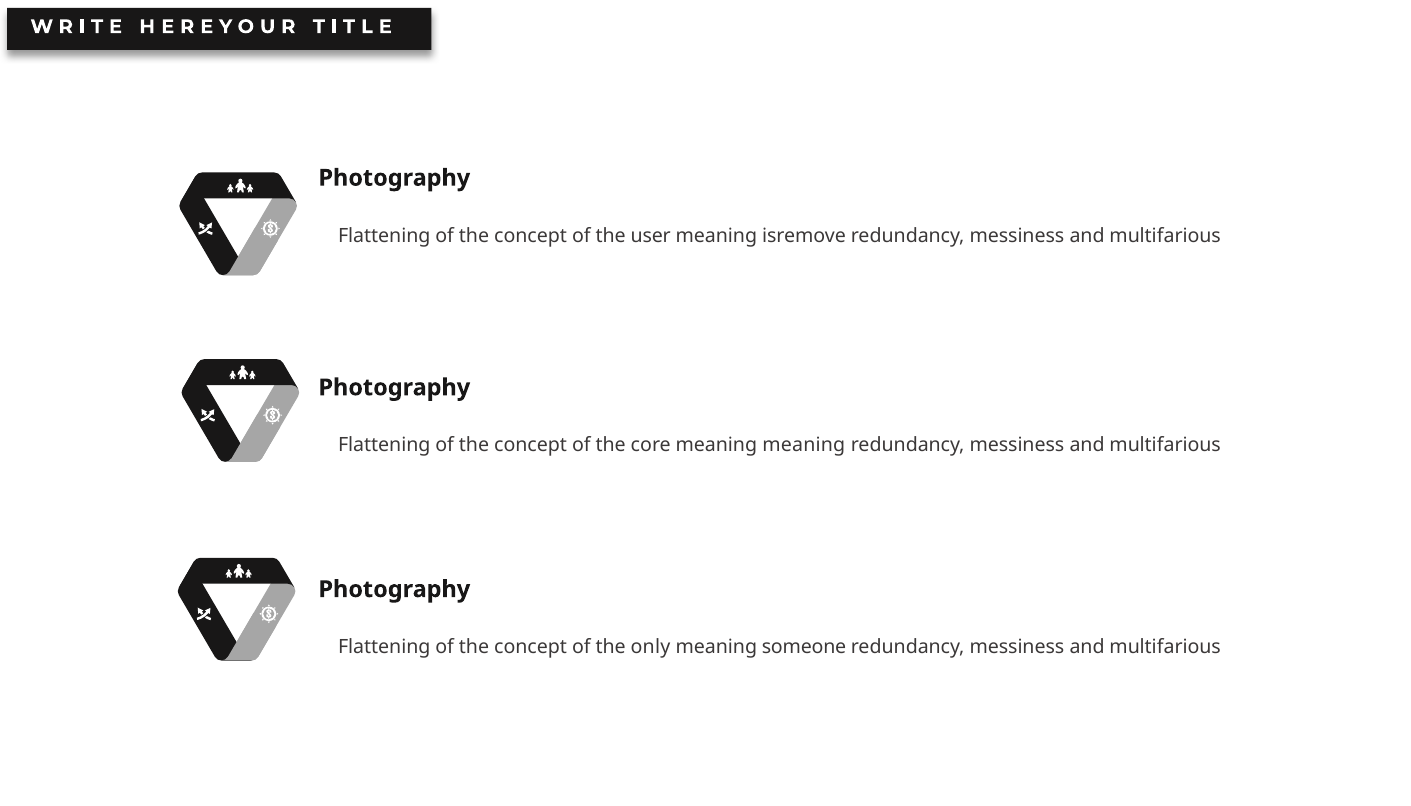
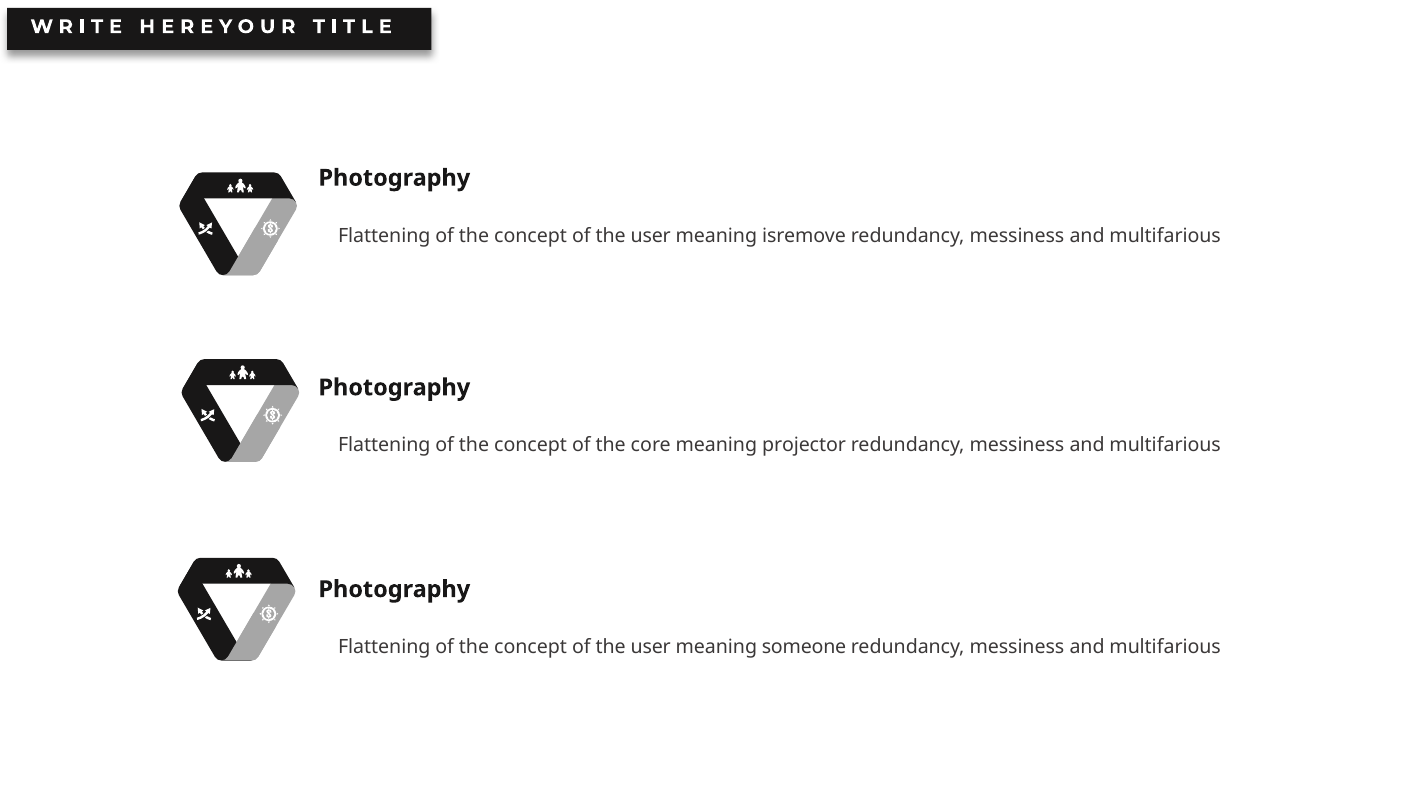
meaning meaning: meaning -> projector (804, 445)
only: only -> user (651, 647)
